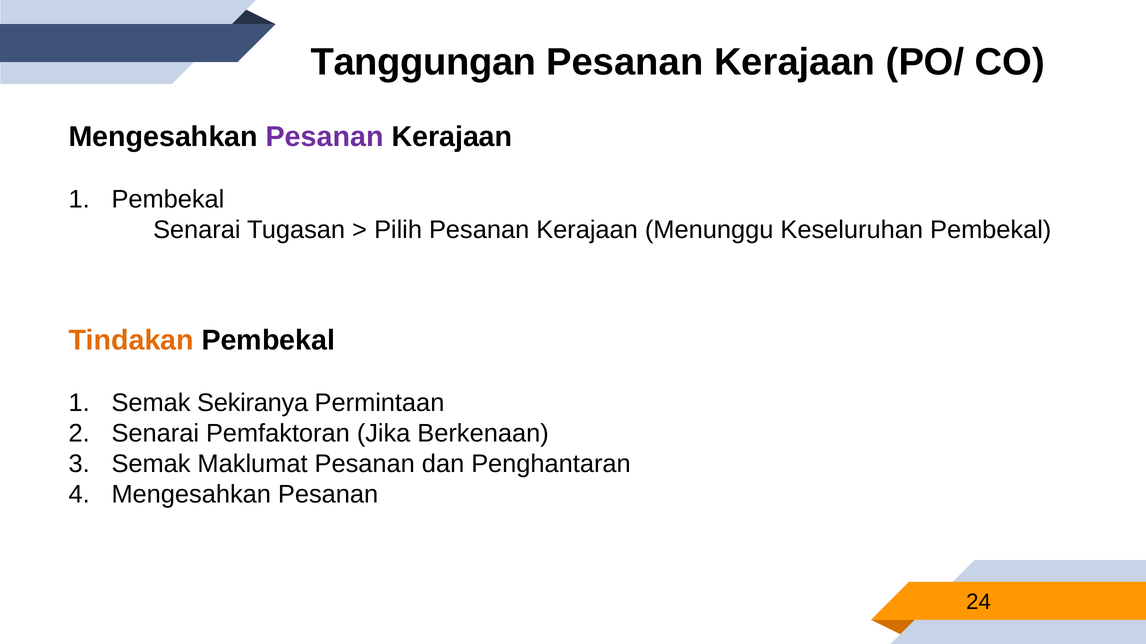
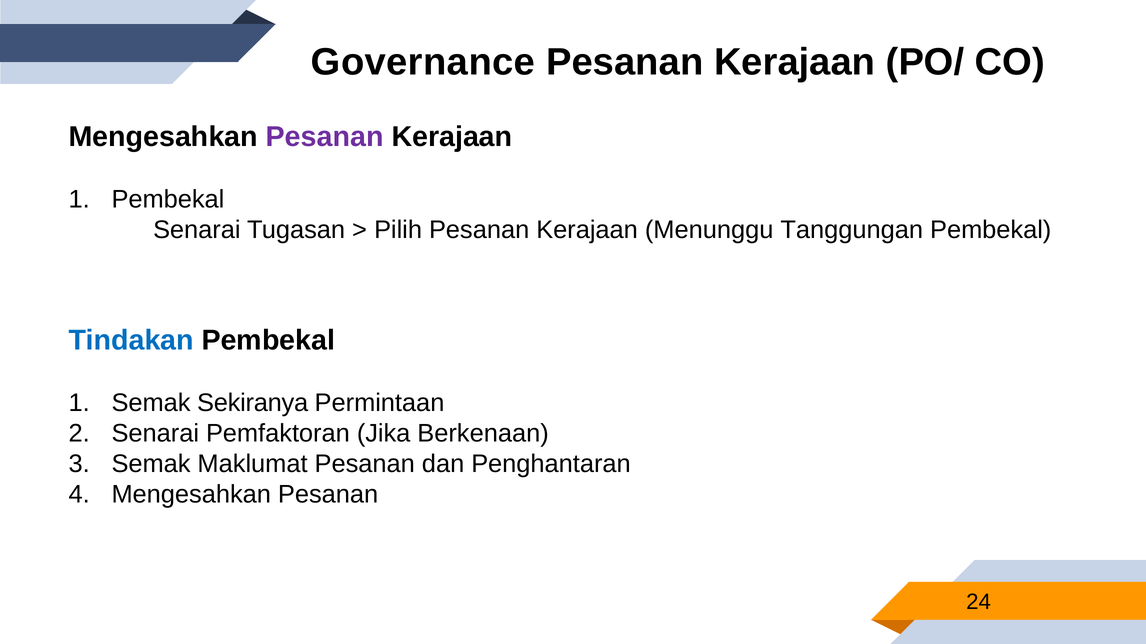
Tanggungan: Tanggungan -> Governance (423, 62)
Keseluruhan: Keseluruhan -> Tanggungan (852, 230)
Tindakan colour: orange -> blue (131, 341)
